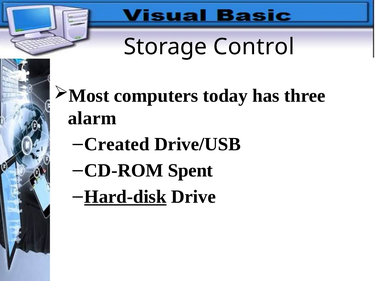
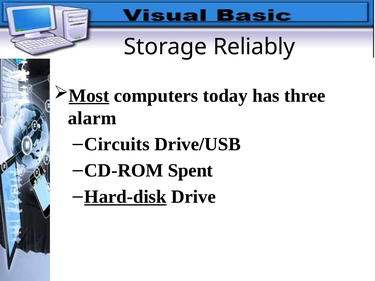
Control: Control -> Reliably (254, 47)
Most underline: none -> present (89, 96)
Created: Created -> Circuits (117, 144)
